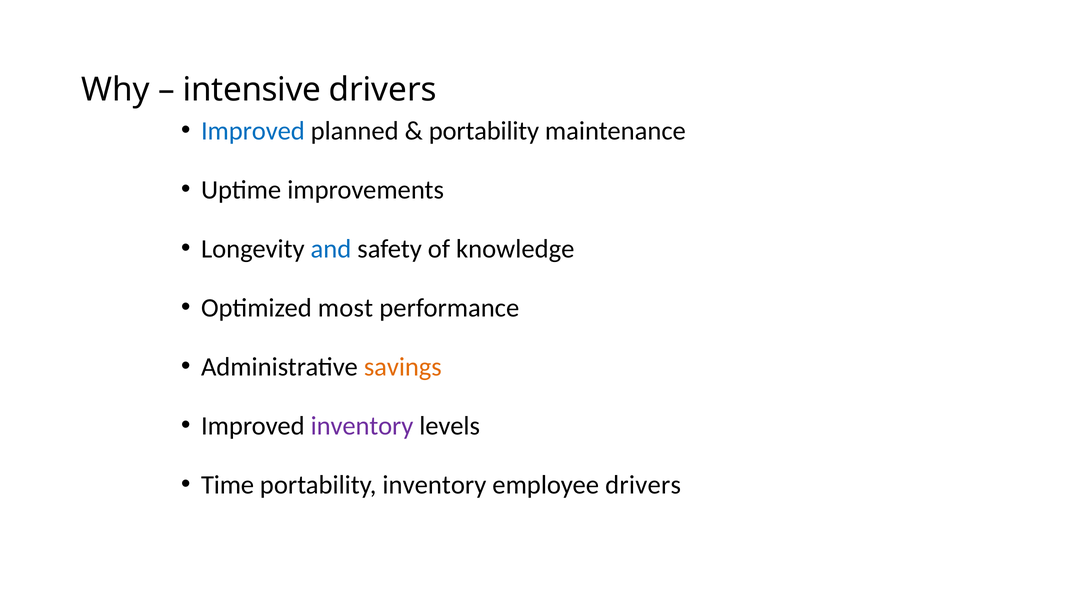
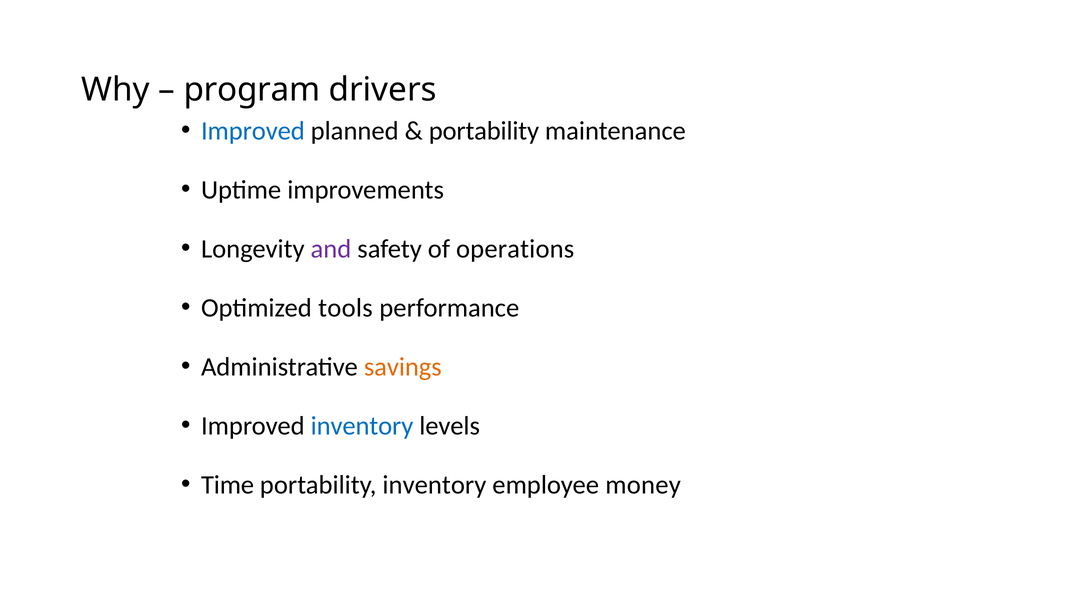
intensive: intensive -> program (252, 90)
and colour: blue -> purple (331, 249)
knowledge: knowledge -> operations (515, 249)
most: most -> tools (345, 308)
inventory colour: purple -> blue (362, 426)
employee drivers: drivers -> money (643, 485)
